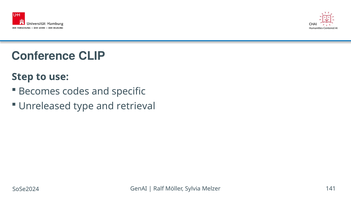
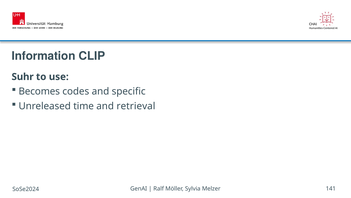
Conference: Conference -> Information (44, 56)
Step: Step -> Suhr (23, 77)
type: type -> time (84, 106)
